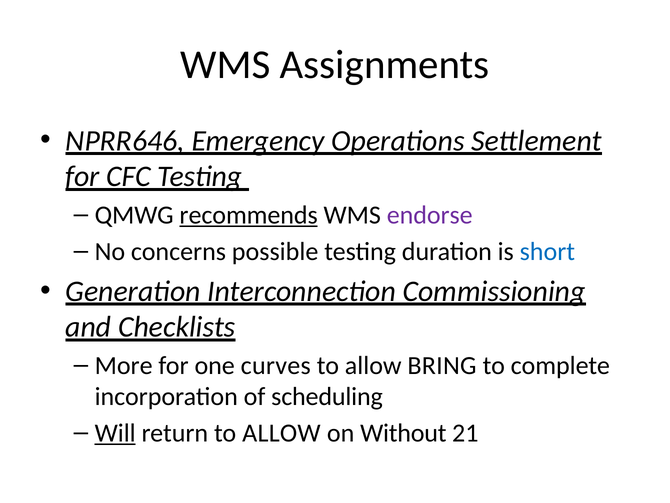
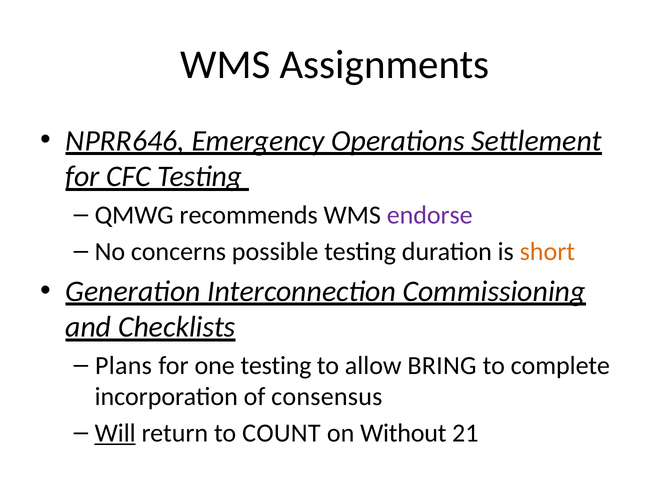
recommends underline: present -> none (249, 215)
short colour: blue -> orange (547, 251)
More: More -> Plans (123, 365)
one curves: curves -> testing (276, 365)
scheduling: scheduling -> consensus (327, 396)
return to ALLOW: ALLOW -> COUNT (281, 433)
